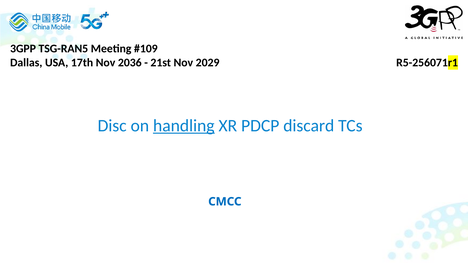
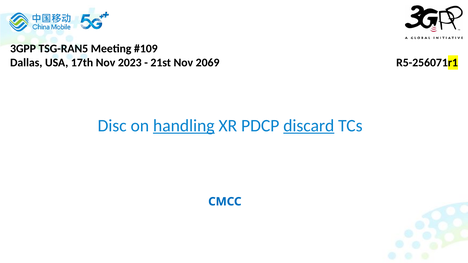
2036: 2036 -> 2023 (130, 63)
2029: 2029 -> 2069 (208, 63)
discard underline: none -> present (309, 126)
